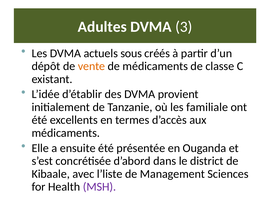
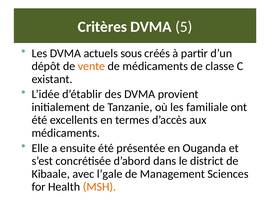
Adultes: Adultes -> Critères (102, 27)
3: 3 -> 5 (184, 27)
l’liste: l’liste -> l’gale (110, 174)
MSH colour: purple -> orange (99, 187)
